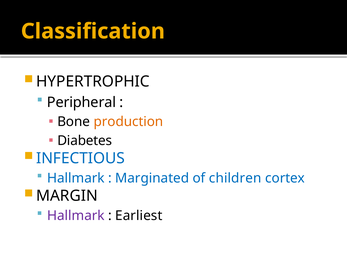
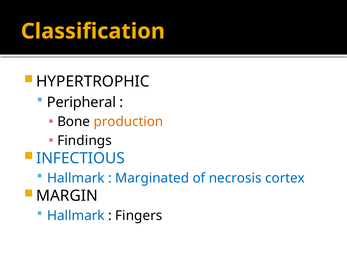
Diabetes: Diabetes -> Findings (85, 140)
children: children -> necrosis (235, 178)
Hallmark colour: purple -> blue (76, 215)
Earliest: Earliest -> Fingers (139, 215)
